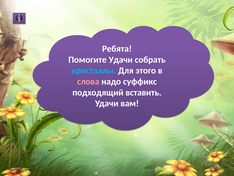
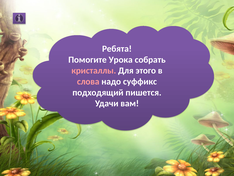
Помогите Удачи: Удачи -> Урока (121, 59)
кристаллы colour: light blue -> pink (94, 70)
вставить: вставить -> пишется (143, 92)
